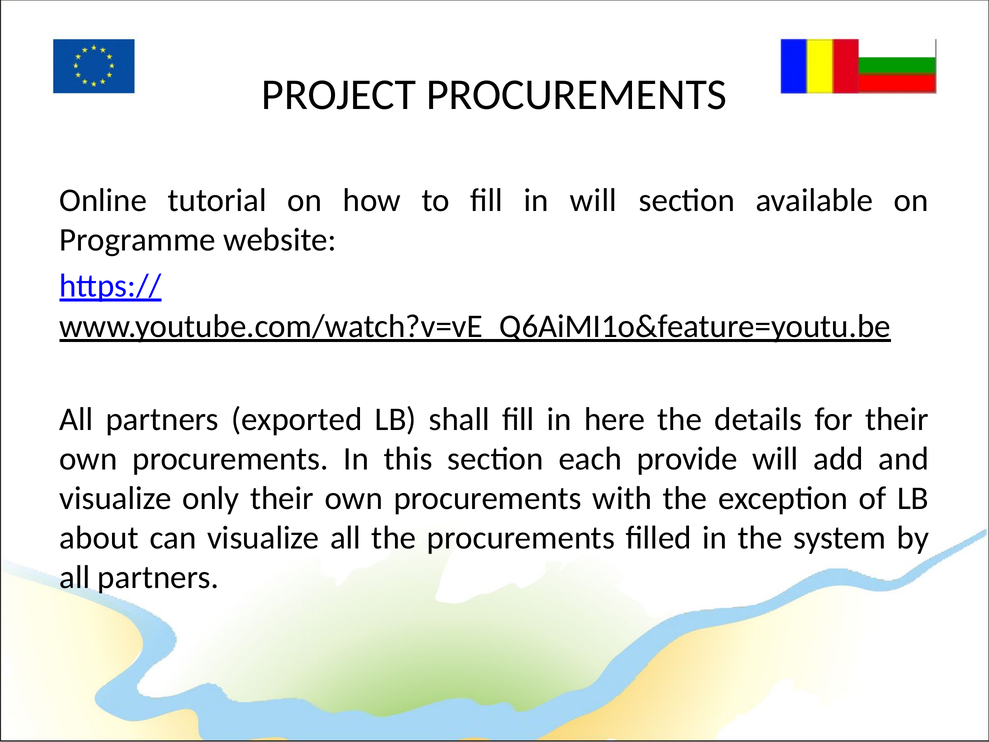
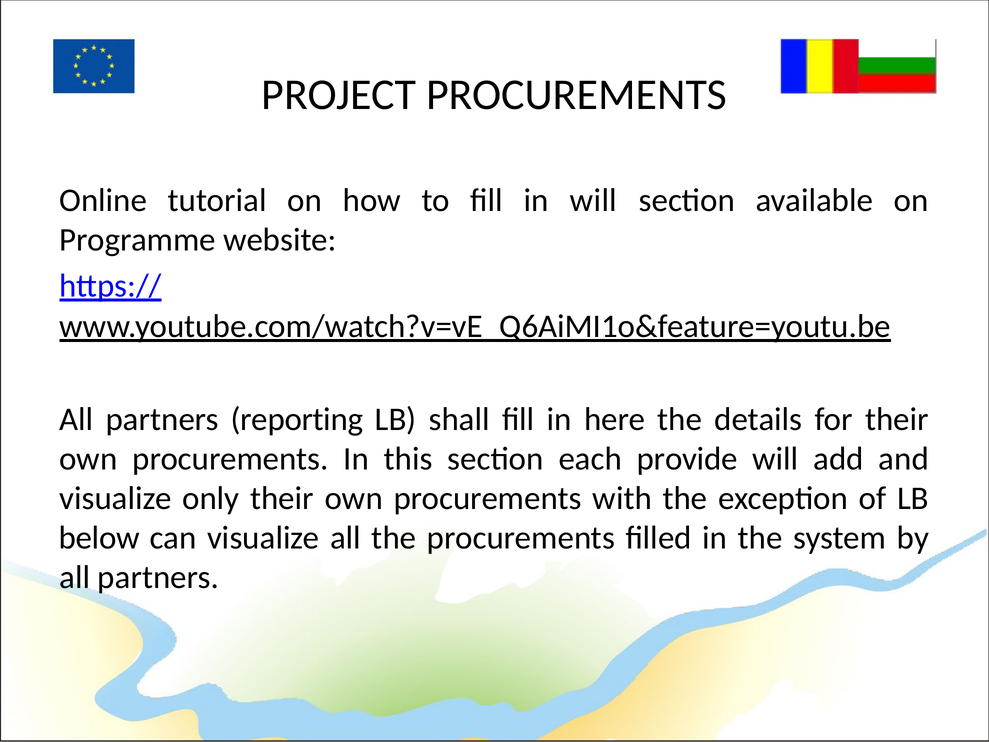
exported: exported -> reporting (297, 419)
about: about -> below (99, 538)
